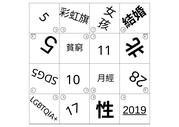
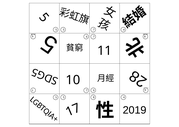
2019 underline: present -> none (135, 110)
